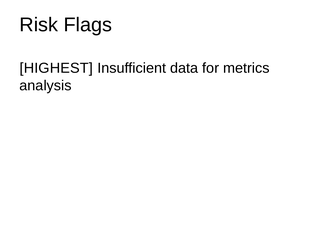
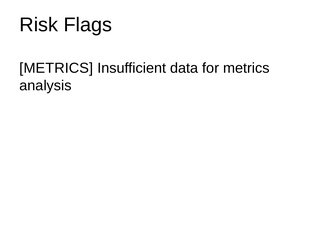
HIGHEST: HIGHEST -> METRICS (56, 68)
